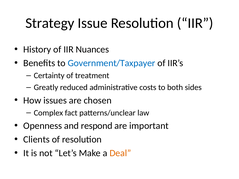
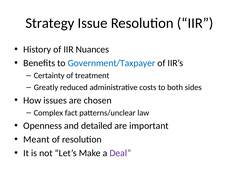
respond: respond -> detailed (97, 126)
Clients: Clients -> Meant (36, 140)
Deal colour: orange -> purple (120, 153)
